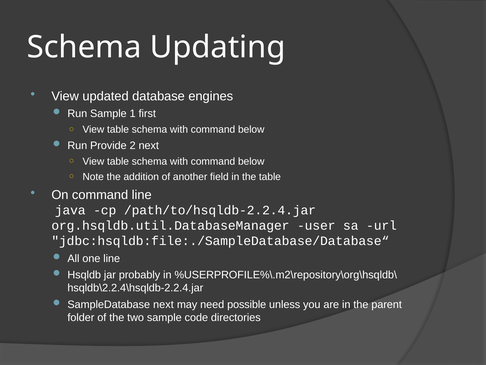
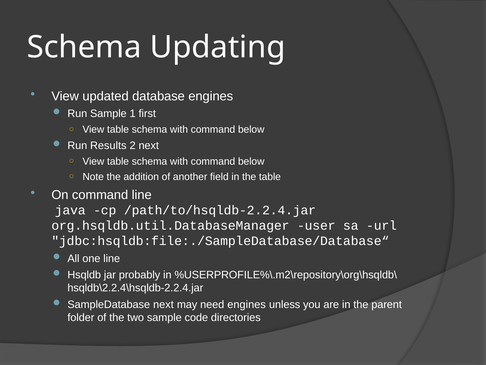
Provide: Provide -> Results (108, 145)
need possible: possible -> engines (247, 304)
